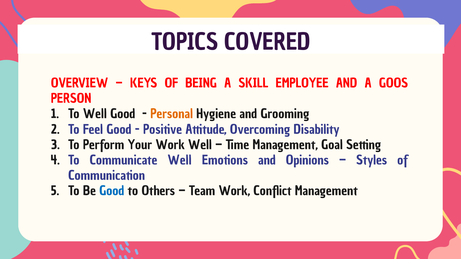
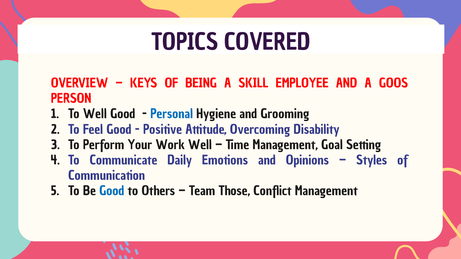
Personal colour: orange -> blue (172, 114)
Communicate Well: Well -> Daily (180, 160)
Team Work: Work -> Those (234, 191)
